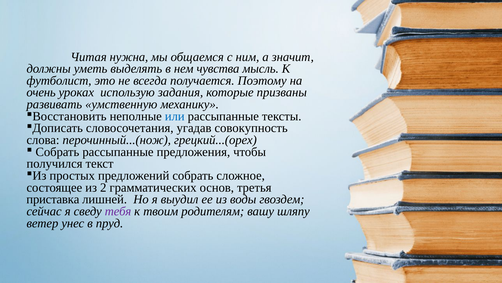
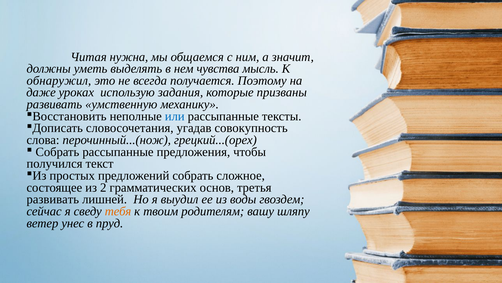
футболист: футболист -> обнаружил (59, 80)
очень: очень -> даже (41, 92)
приставка: приставка -> развивать (53, 199)
тебя colour: purple -> orange (118, 211)
